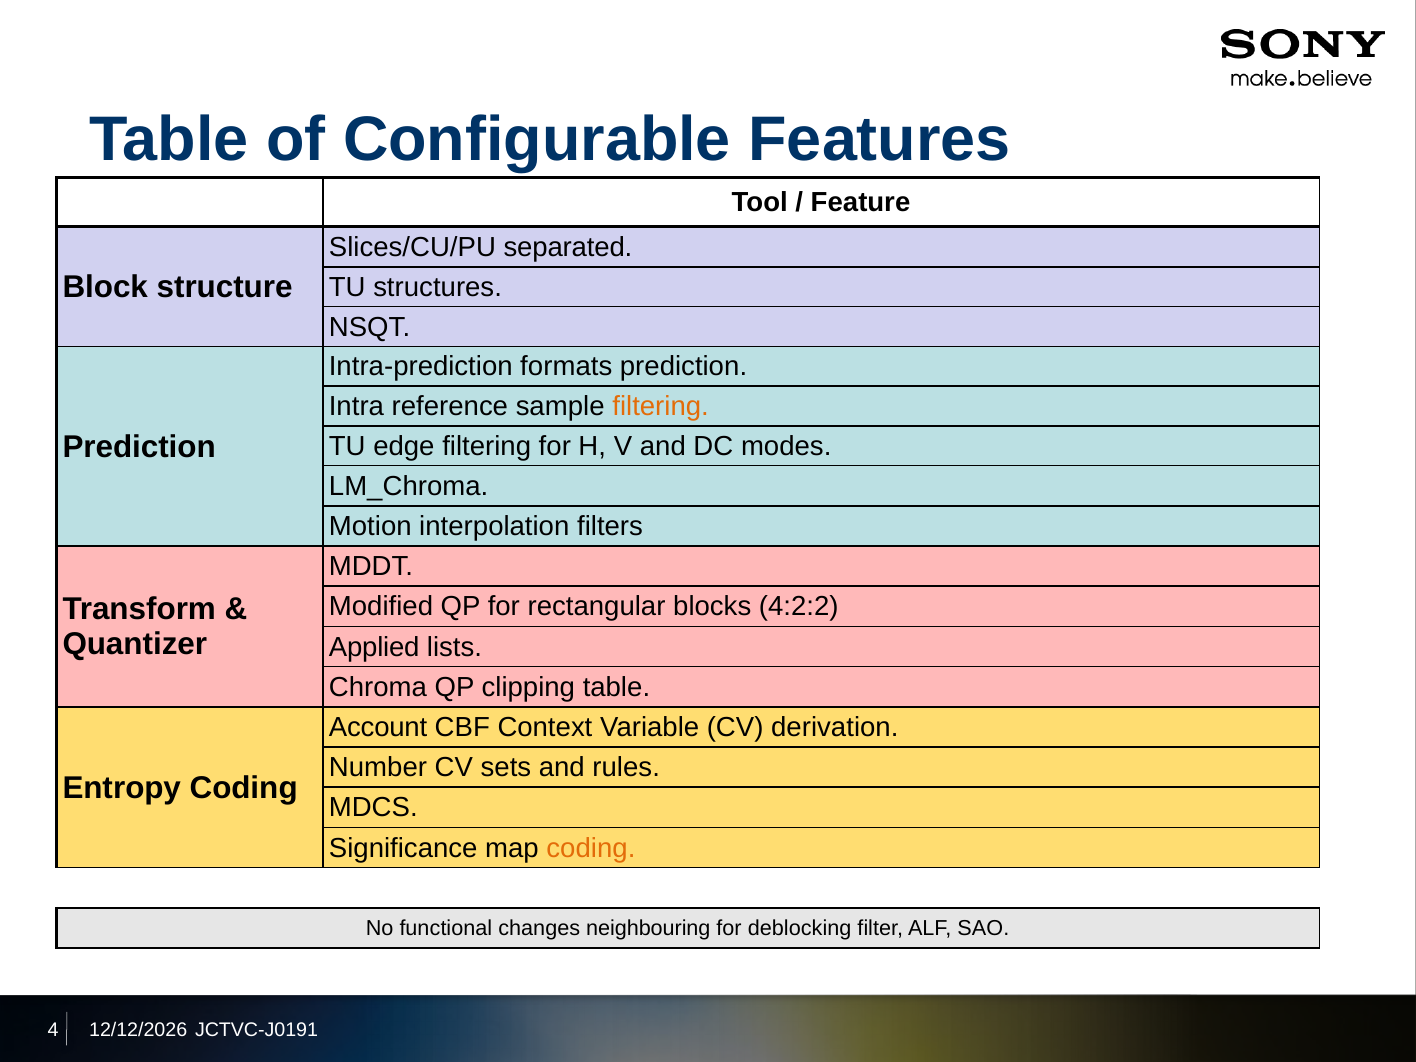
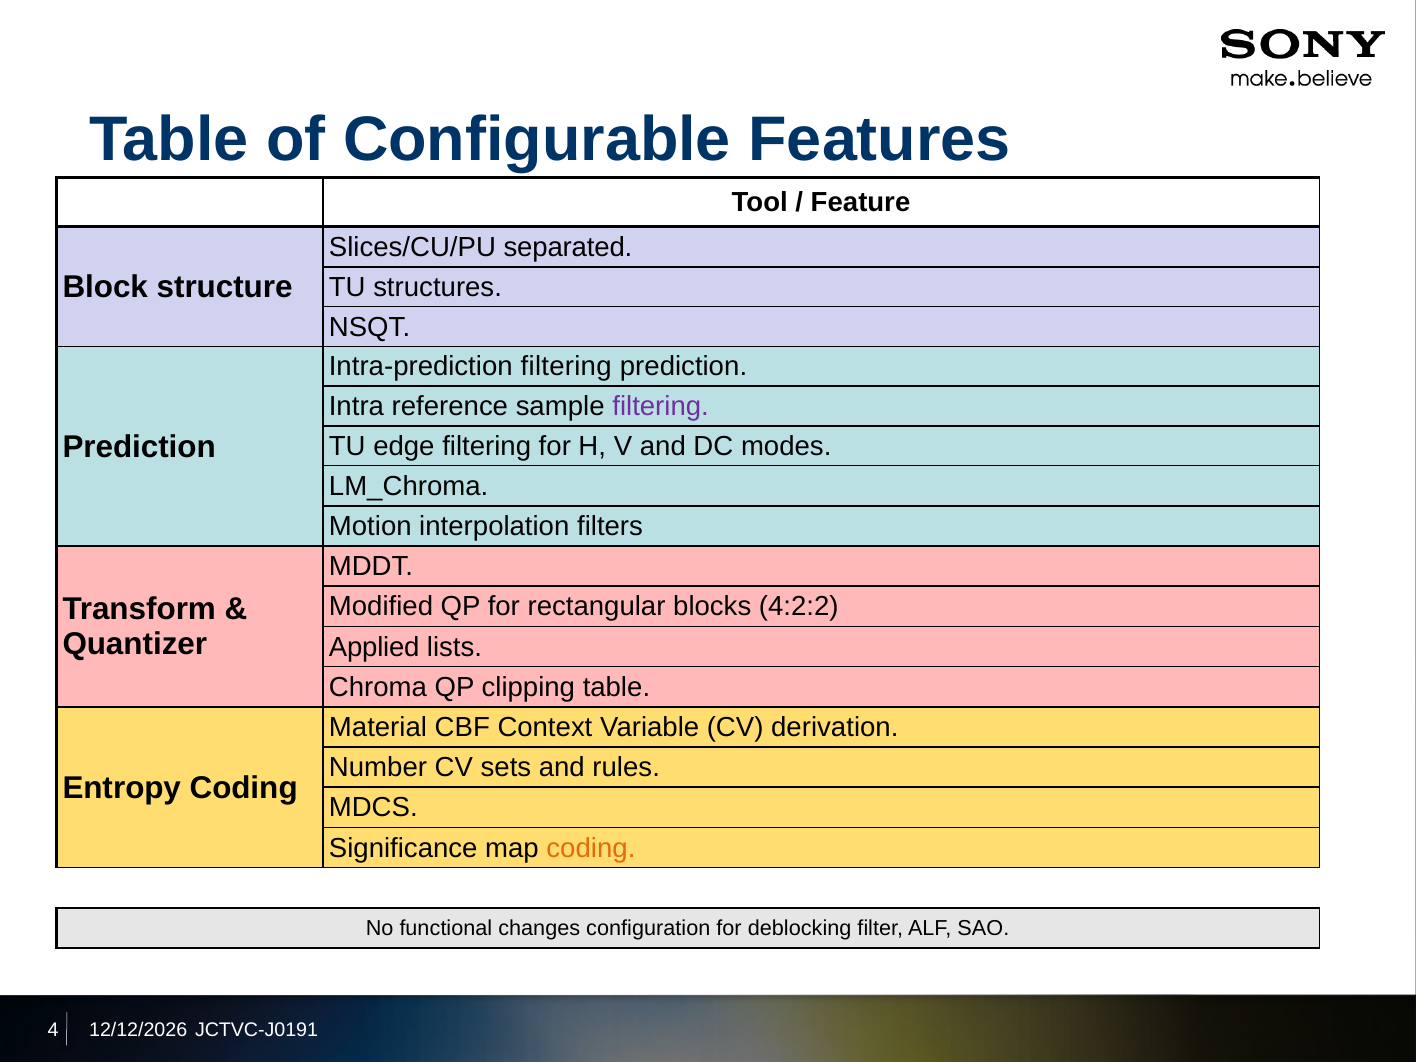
Intra-prediction formats: formats -> filtering (566, 367)
filtering colour: orange -> purple (661, 407)
Account: Account -> Material (378, 727)
neighbouring: neighbouring -> configuration (648, 928)
